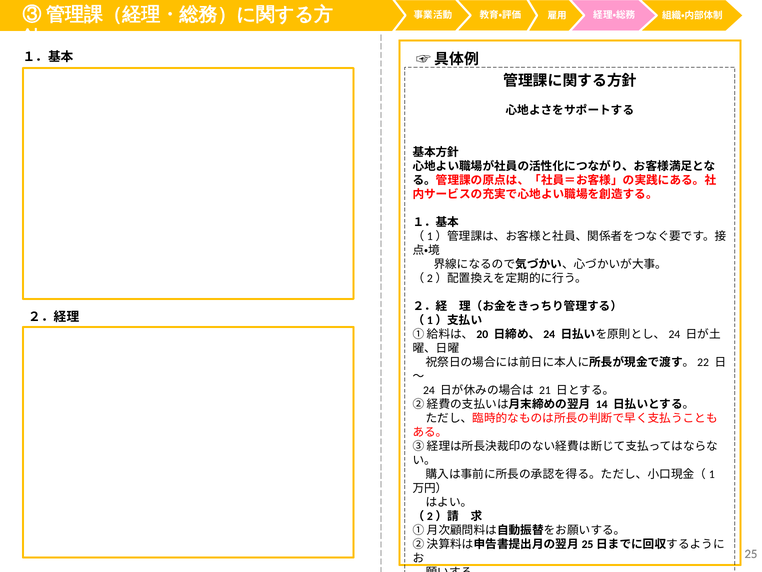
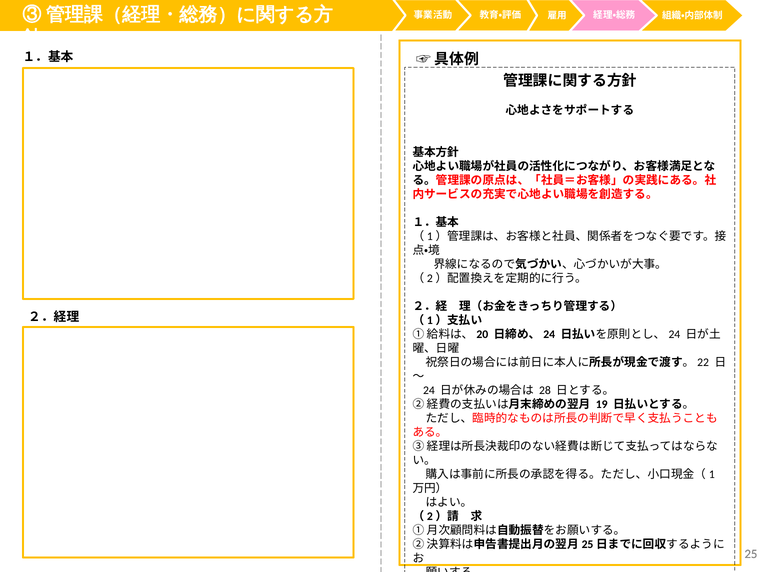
21: 21 -> 28 (545, 390)
14: 14 -> 19 (602, 404)
